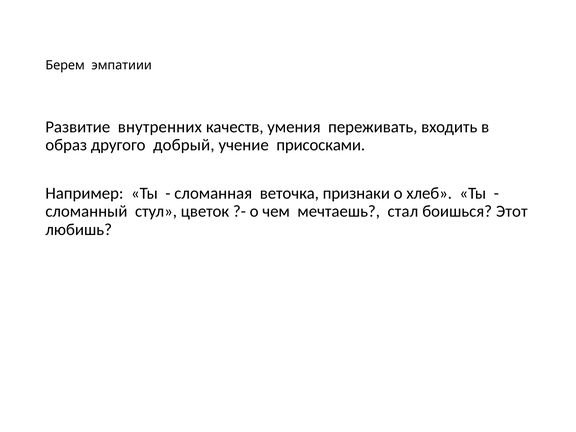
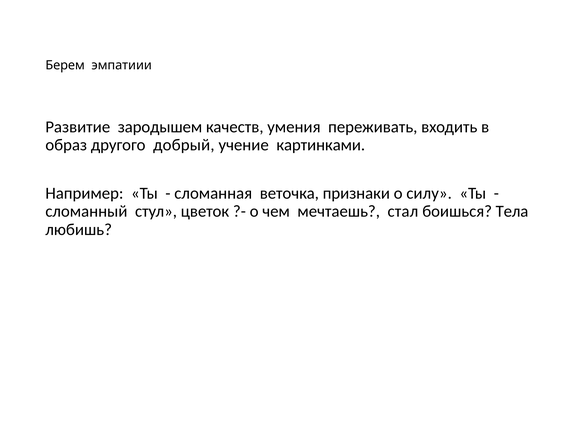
внутренних: внутренних -> зародышем (160, 127)
присосками: присосками -> картинками (321, 145)
хлеб: хлеб -> силу (429, 193)
Этот: Этот -> Тела (512, 211)
